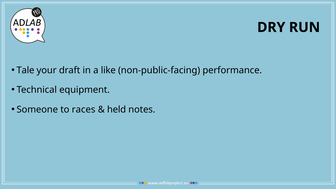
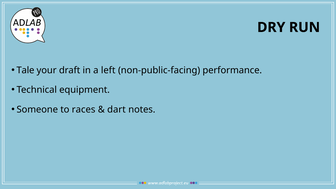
like: like -> left (108, 70)
held: held -> dart (116, 110)
